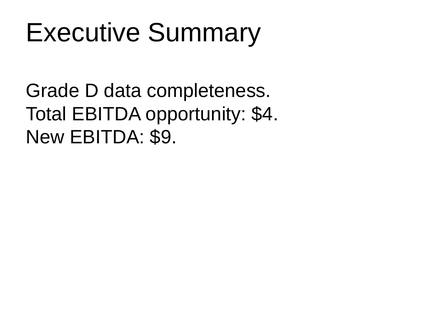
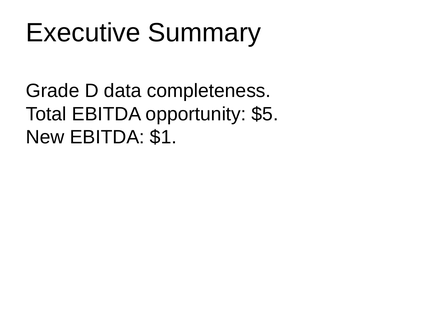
$4: $4 -> $5 (265, 114)
$9: $9 -> $1 (163, 137)
